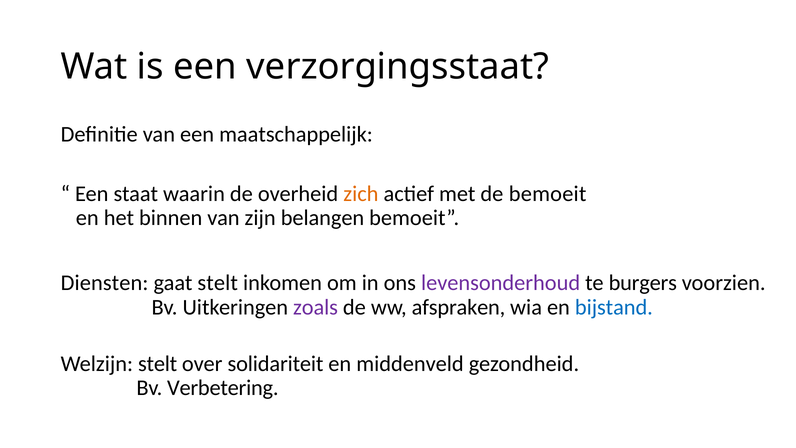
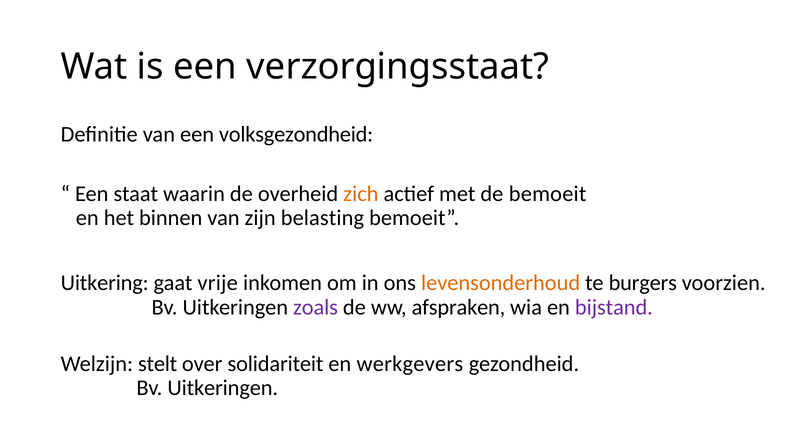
maatschappelijk: maatschappelijk -> volksgezondheid (296, 134)
belangen: belangen -> belasting (322, 218)
Diensten: Diensten -> Uitkering (105, 283)
gaat stelt: stelt -> vrije (218, 283)
levensonderhoud colour: purple -> orange (501, 283)
bijstand colour: blue -> purple (614, 307)
middenveld: middenveld -> werkgevers (410, 364)
Verbetering: Verbetering -> Uitkeringen (223, 388)
